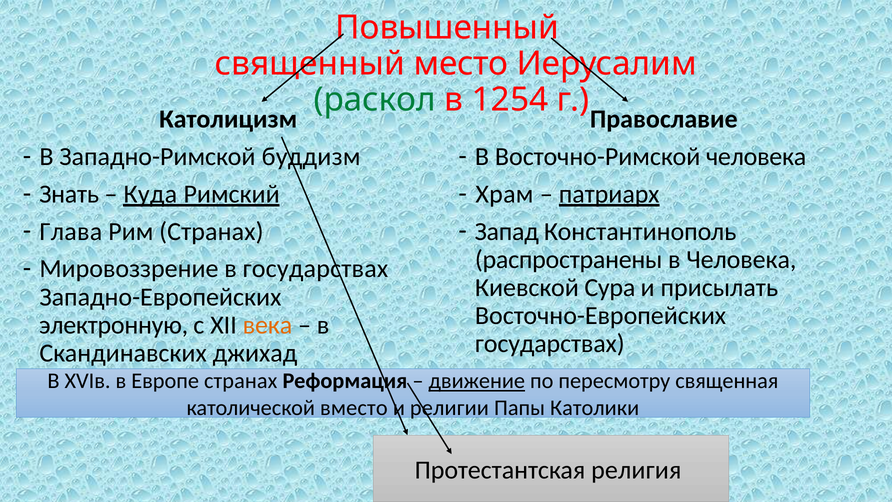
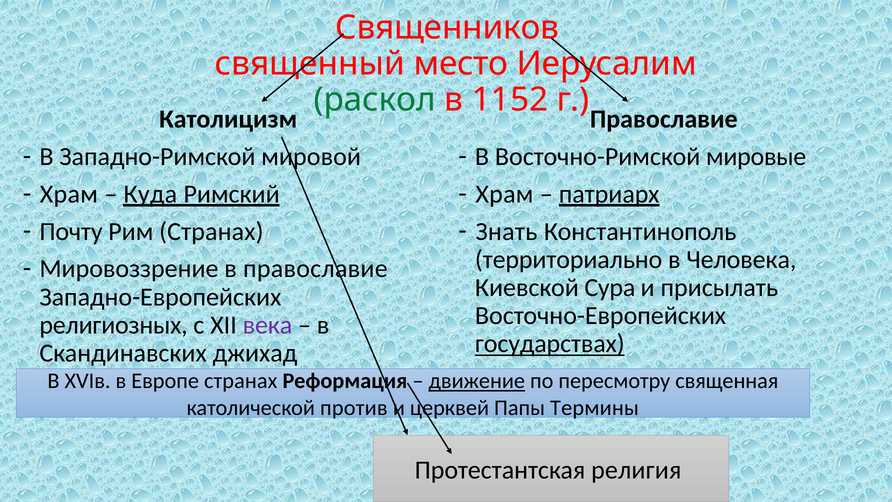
Повышенный: Повышенный -> Священников (447, 28)
1254: 1254 -> 1152 (510, 100)
буддизм: буддизм -> мировой (311, 157)
Восточно-Римской человека: человека -> мировые (756, 157)
Знать: Знать -> Храм (69, 194)
Глава: Глава -> Почту (71, 231)
Запад: Запад -> Знать (506, 231)
распространены: распространены -> территориально (569, 259)
в государствах: государствах -> православие (315, 269)
электронную: электронную -> религиозных (114, 325)
века colour: orange -> purple (267, 325)
государствах underline: none -> present (550, 344)
вместо: вместо -> против (354, 408)
религии: религии -> церквей (450, 408)
Католики: Католики -> Термины (595, 408)
